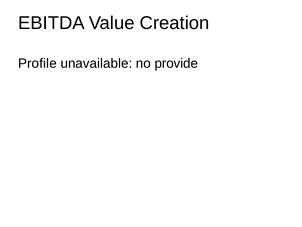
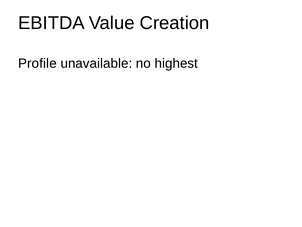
provide: provide -> highest (176, 63)
